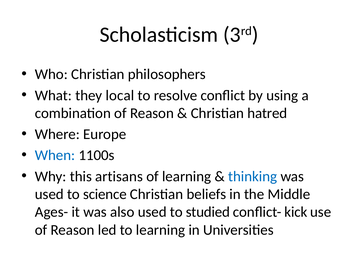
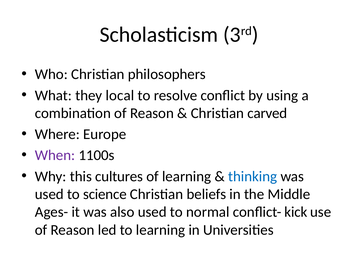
hatred: hatred -> carved (267, 113)
When colour: blue -> purple (55, 156)
artisans: artisans -> cultures (119, 177)
studied: studied -> normal (208, 212)
